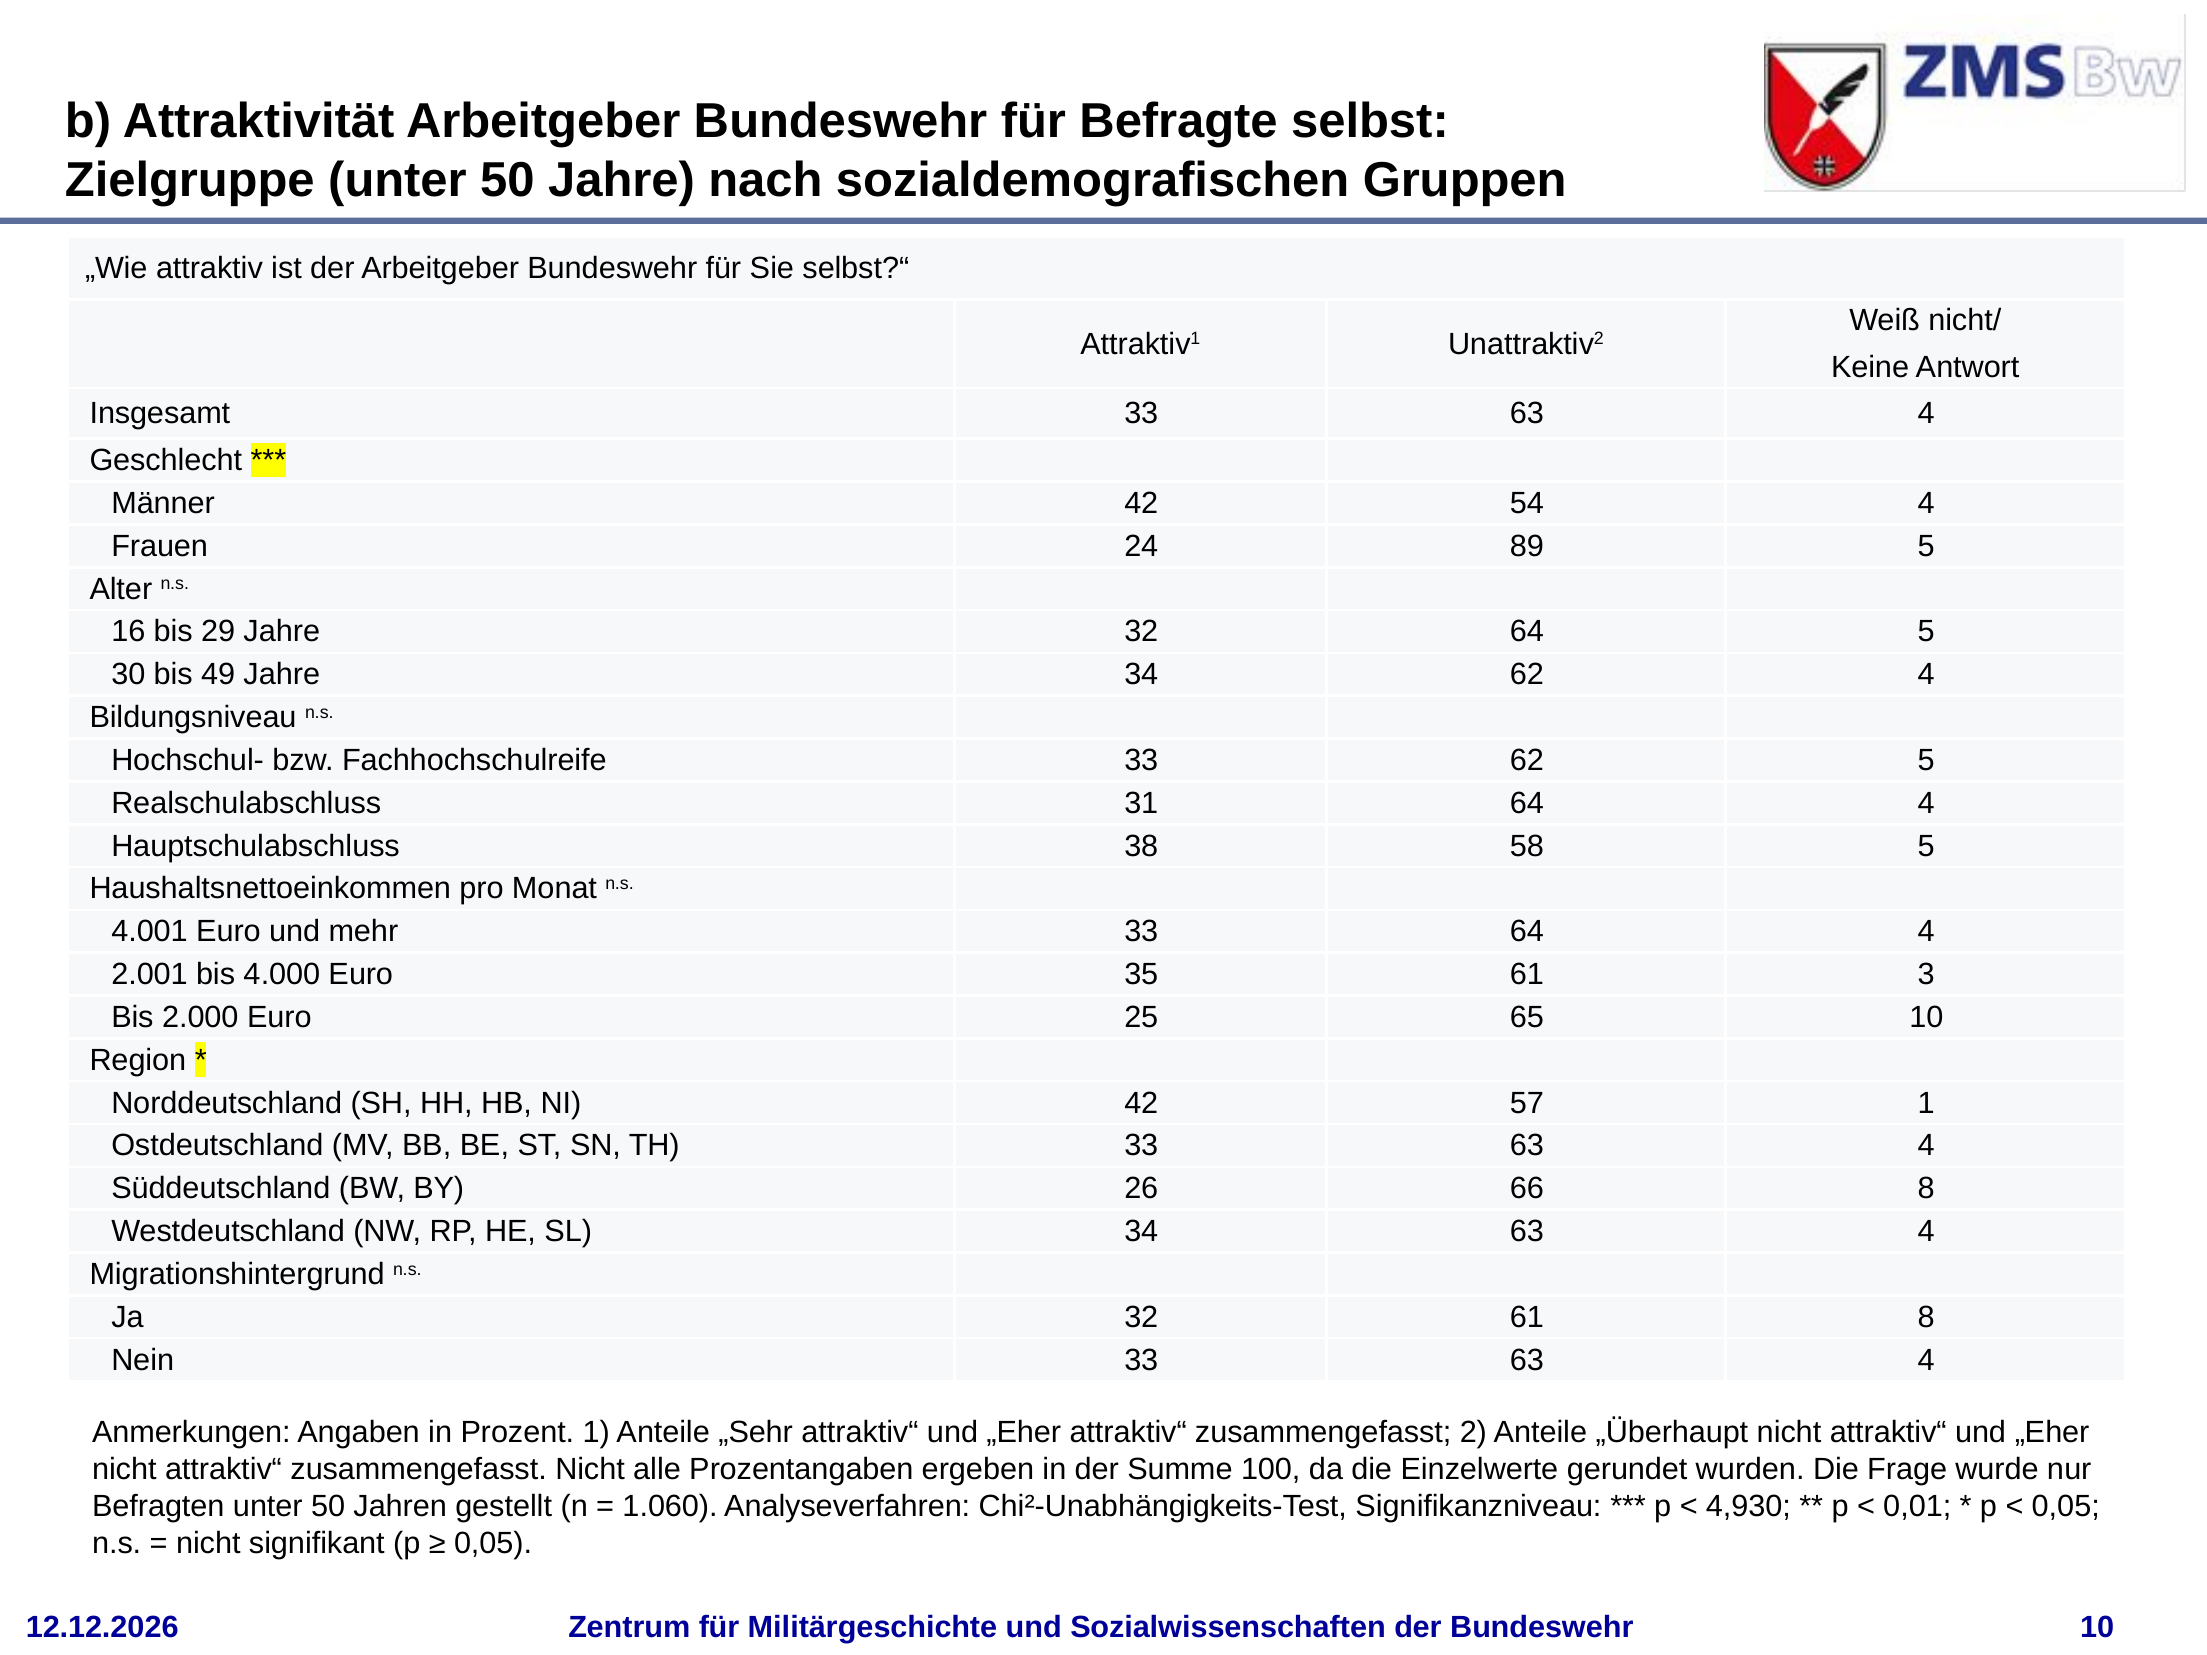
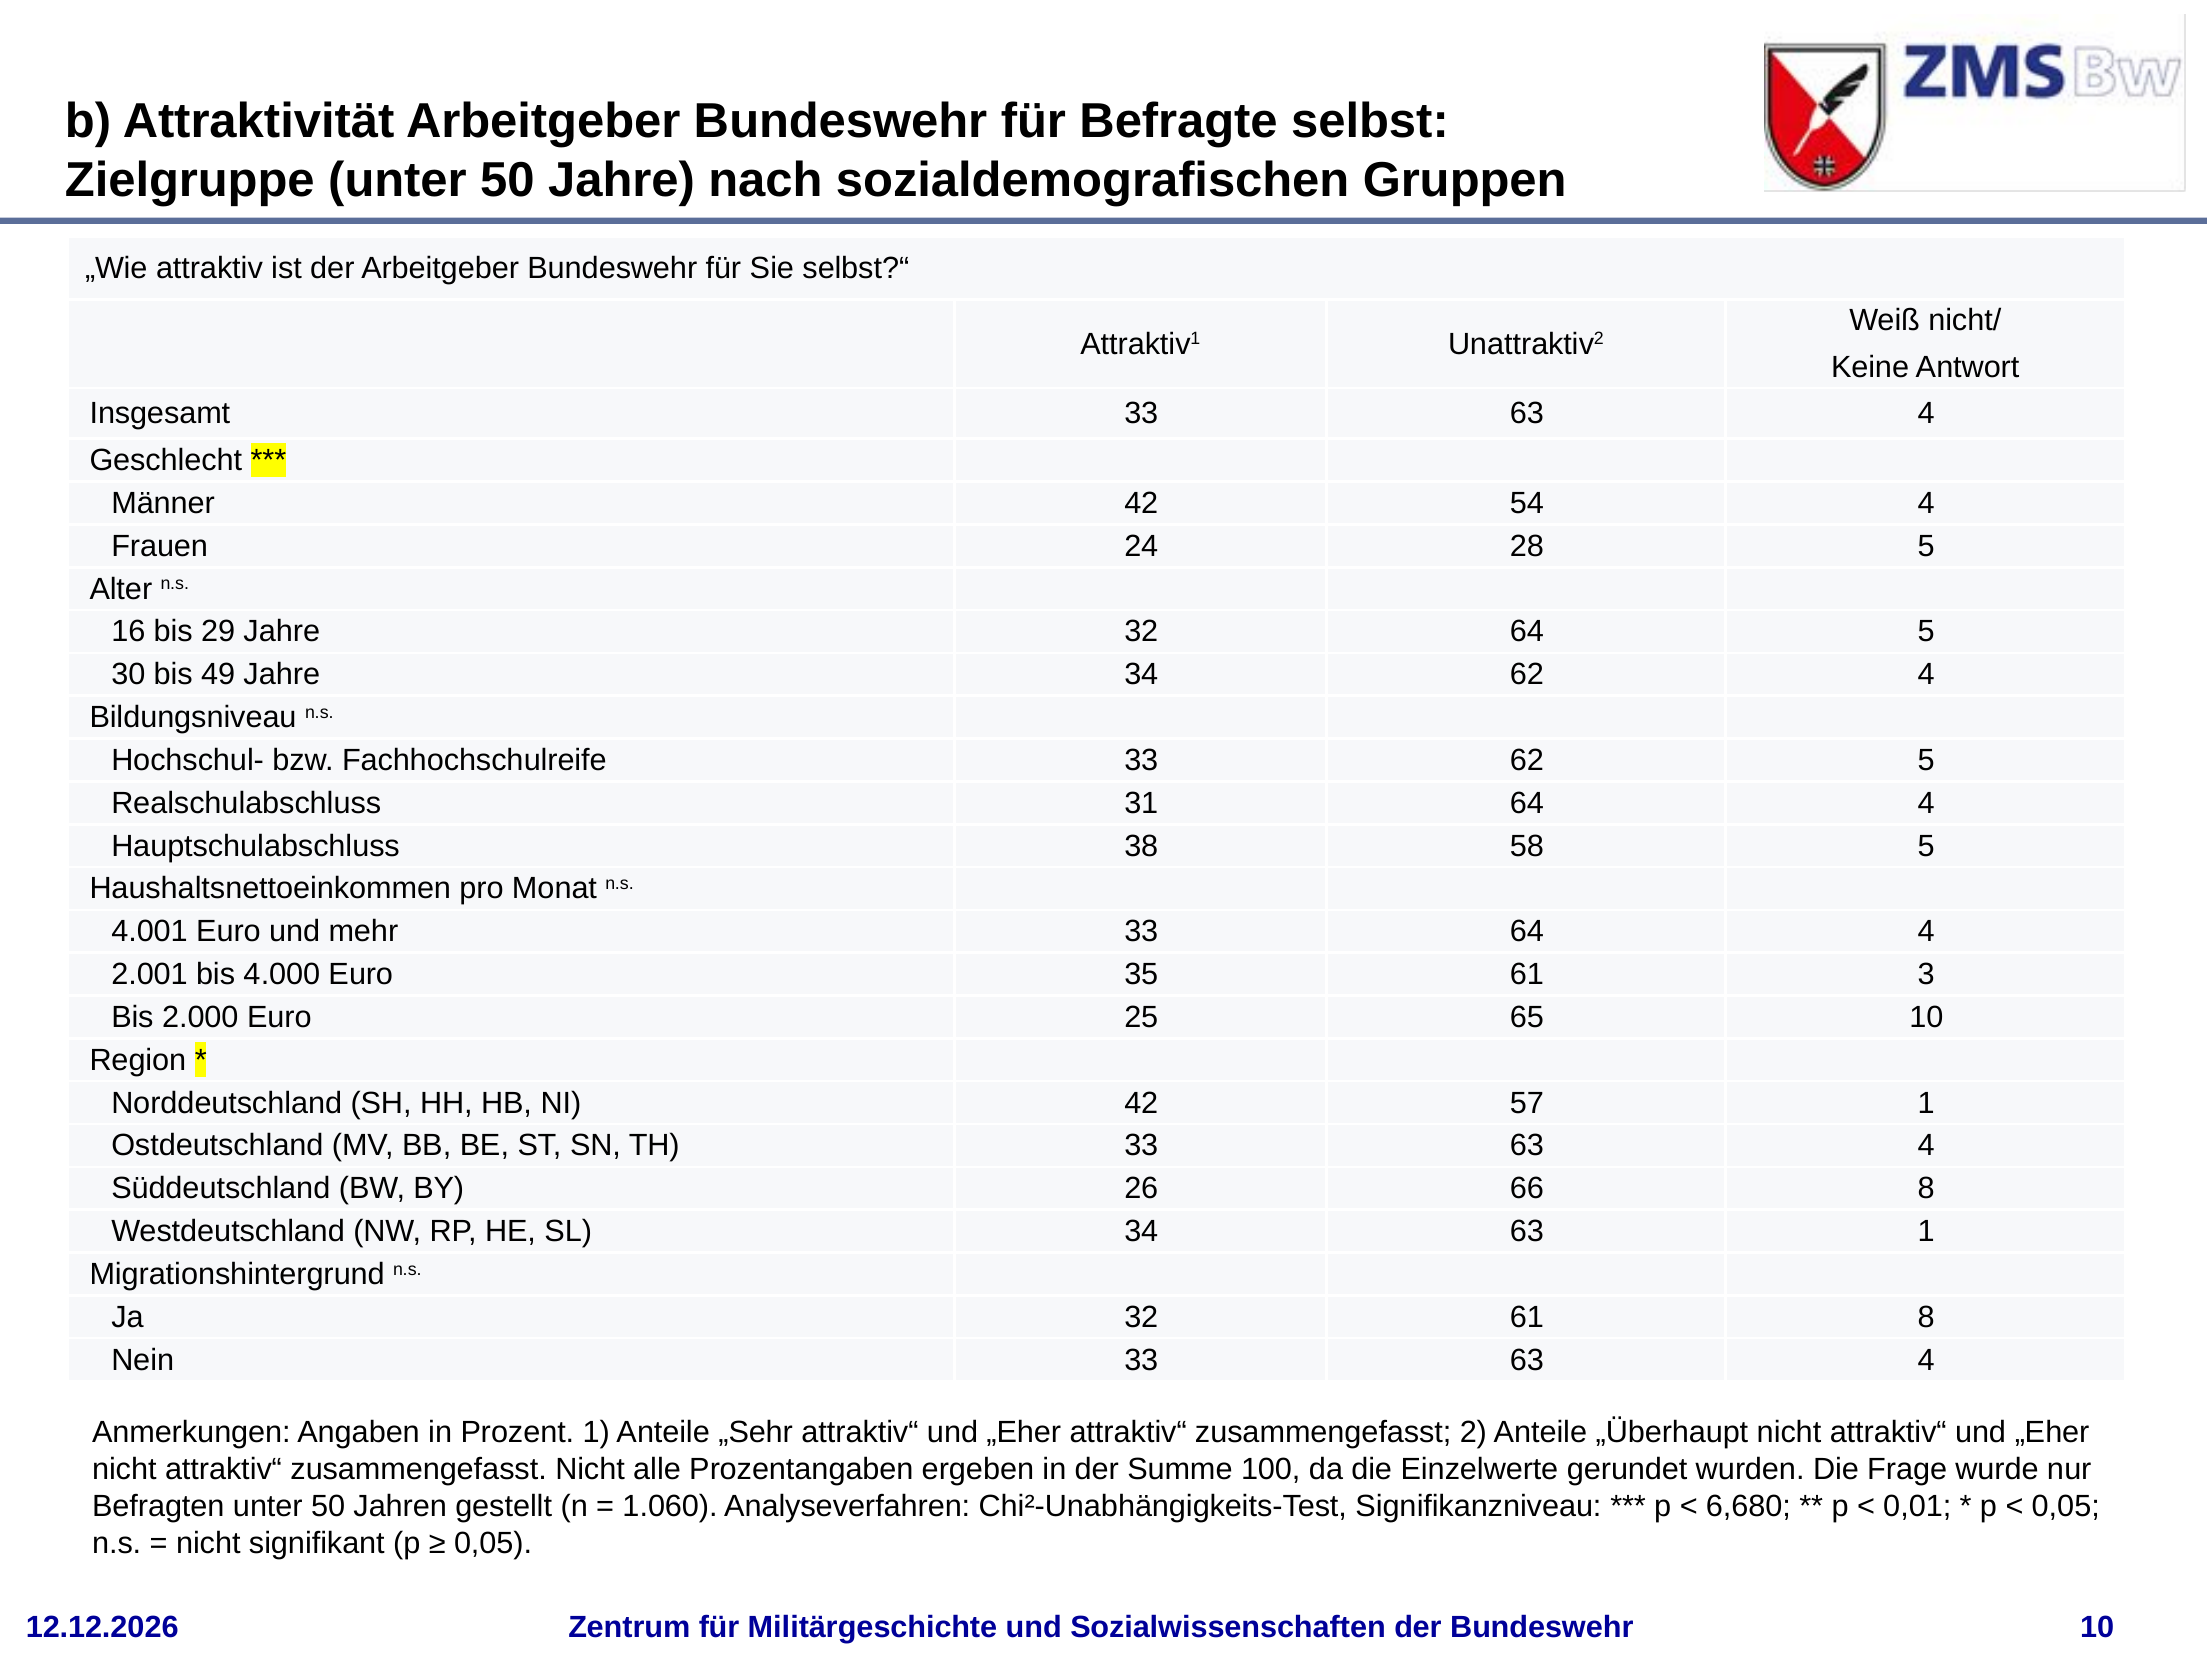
89: 89 -> 28 (1527, 546)
34 63 4: 4 -> 1 (1926, 1232)
4,930: 4,930 -> 6,680 (1748, 1506)
